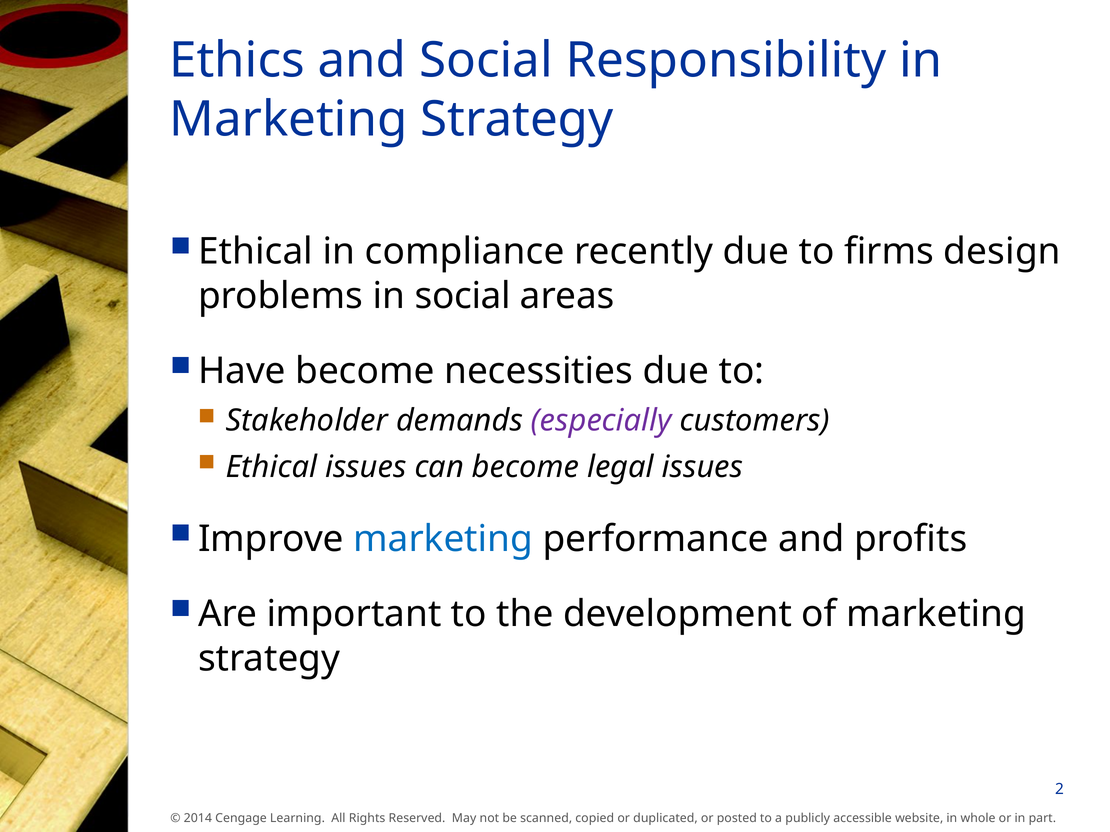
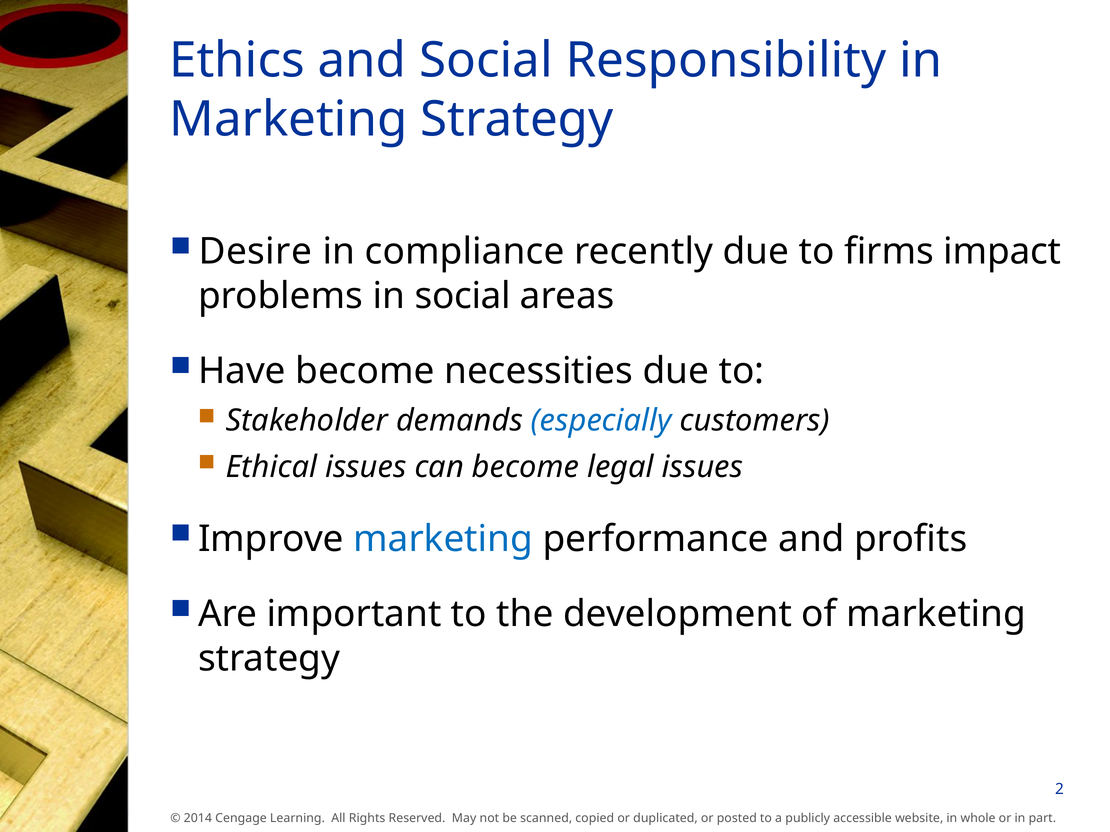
Ethical: Ethical -> Desire (255, 252)
design: design -> impact (1002, 252)
especially colour: purple -> blue (601, 421)
